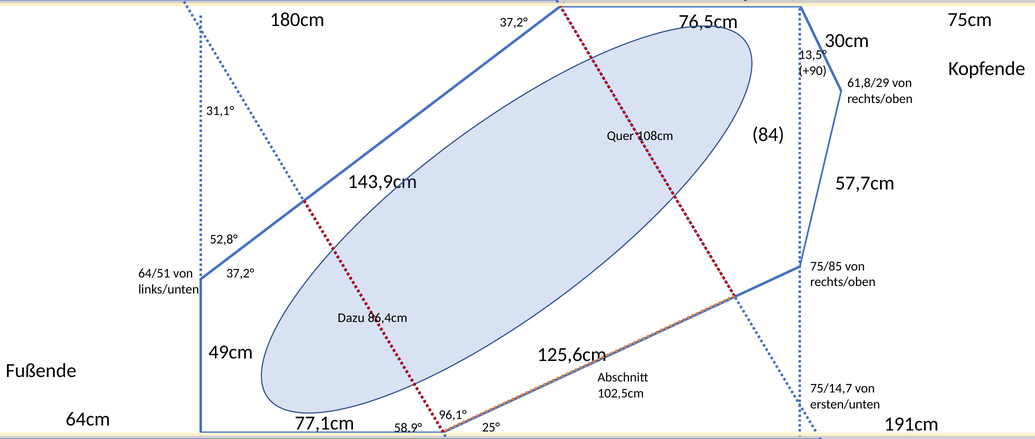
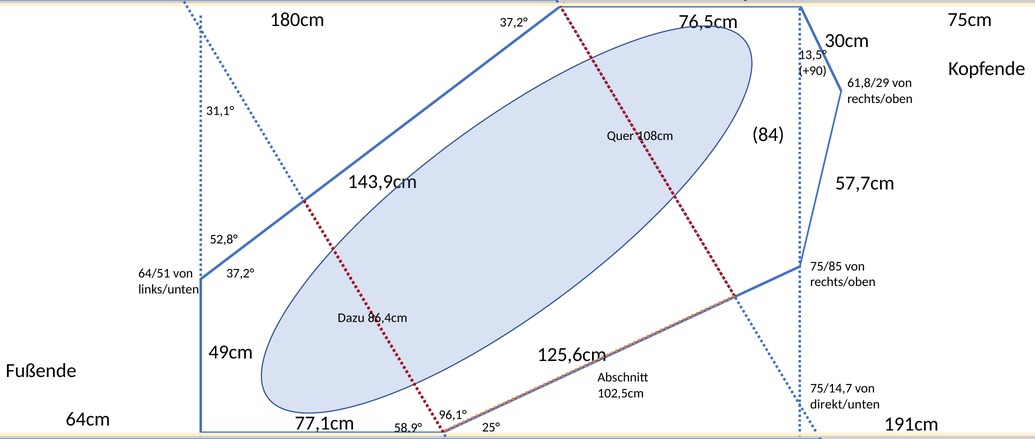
ersten/unten: ersten/unten -> direkt/unten (845, 405)
